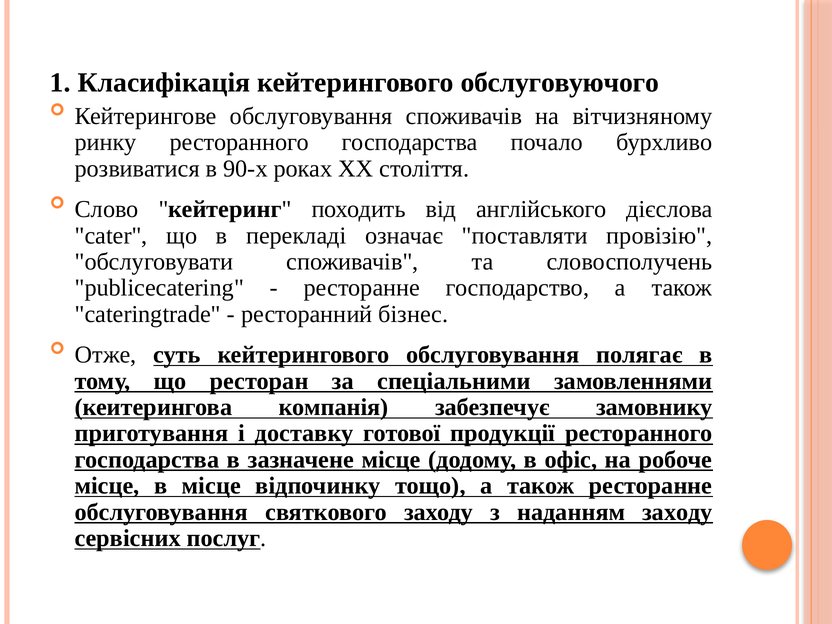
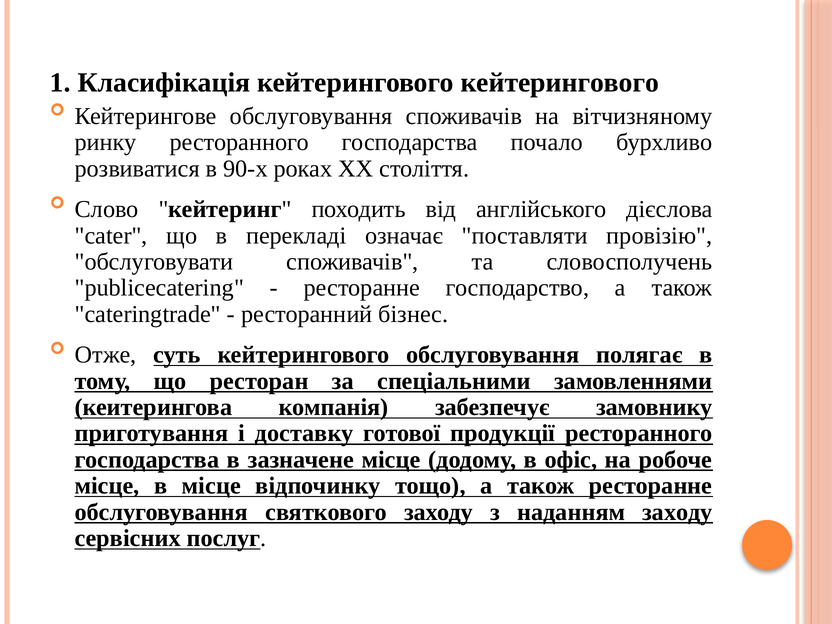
кейтерингового обслуговуючого: обслуговуючого -> кейтерингового (560, 82)
